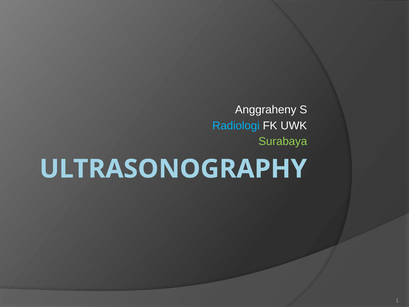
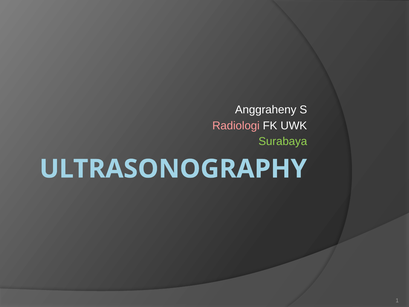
Radiologi colour: light blue -> pink (236, 126)
